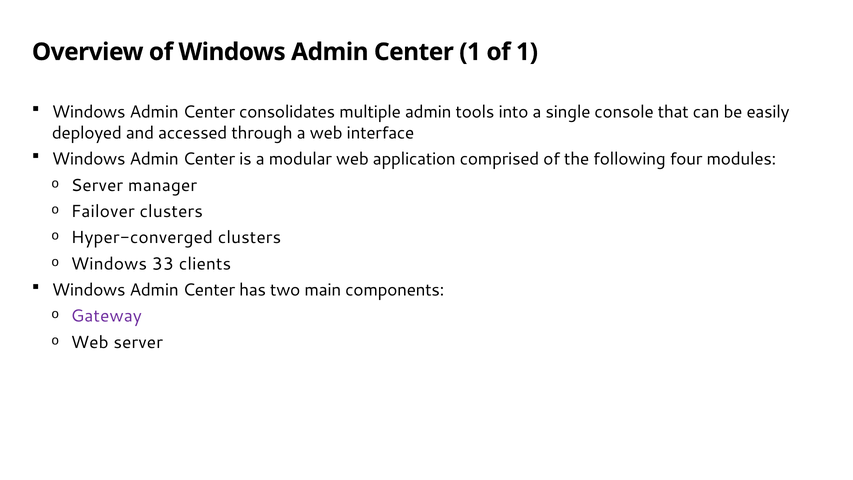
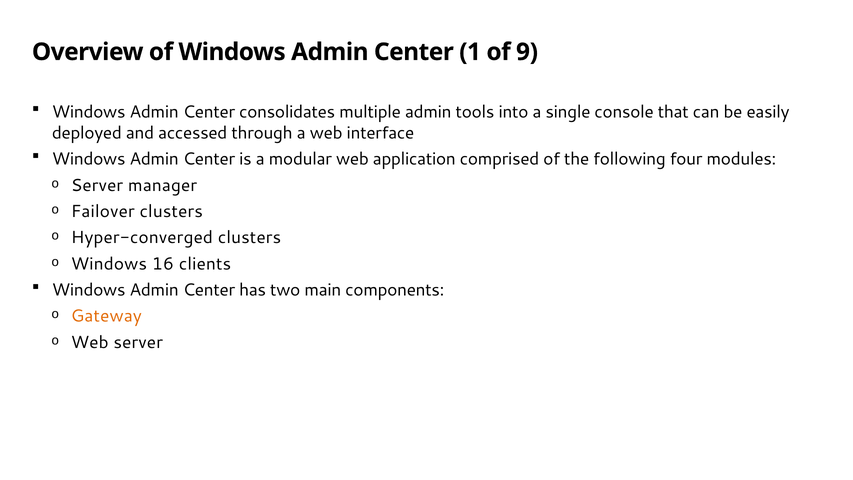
of 1: 1 -> 9 (527, 52)
33: 33 -> 16 (163, 264)
Gateway colour: purple -> orange (106, 316)
